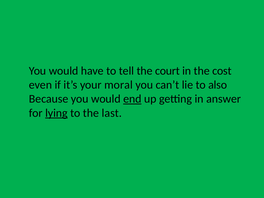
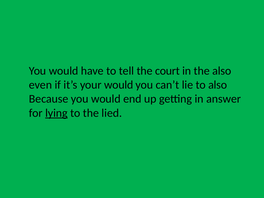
the cost: cost -> also (222, 71)
your moral: moral -> would (119, 85)
end underline: present -> none (132, 99)
last: last -> lied (112, 113)
